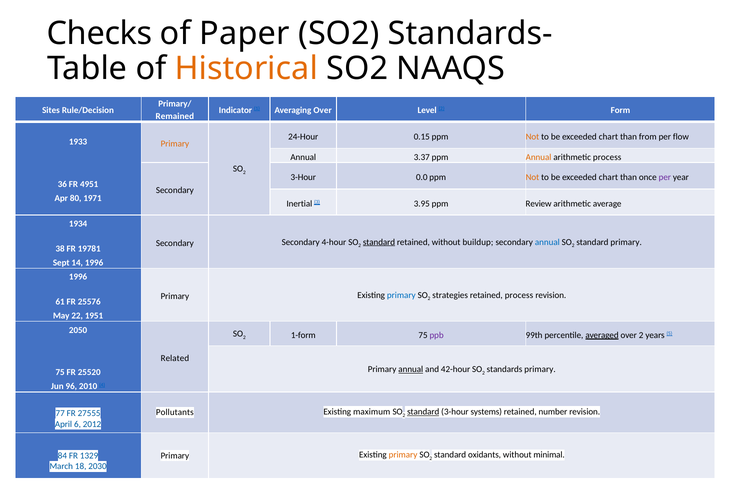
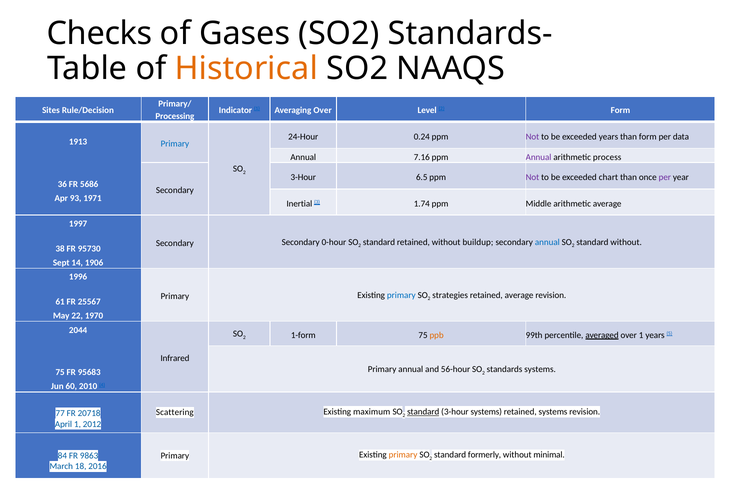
Paper: Paper -> Gases (245, 34)
Remained: Remained -> Processing (175, 116)
0.15: 0.15 -> 0.24 (422, 137)
Not colour: orange -> purple (532, 137)
chart: chart -> years (608, 137)
than from: from -> form (648, 137)
flow: flow -> data (681, 137)
1933: 1933 -> 1913 (78, 142)
Primary colour: orange -> blue (175, 144)
3.37: 3.37 -> 7.16 (422, 157)
Annual colour: orange -> purple (539, 157)
0.0: 0.0 -> 6.5 (422, 177)
Not colour: orange -> purple (532, 177)
4951: 4951 -> 5686 (89, 184)
80: 80 -> 93 (76, 198)
3.95: 3.95 -> 1.74 (422, 204)
Review: Review -> Middle (539, 204)
1934: 1934 -> 1997 (78, 224)
4-hour: 4-hour -> 0-hour (334, 242)
standard underline: present -> none (379, 242)
standard primary: primary -> without (626, 242)
19781: 19781 -> 95730 (89, 249)
14 1996: 1996 -> 1906 (94, 263)
retained process: process -> average (519, 295)
25576: 25576 -> 25567 (89, 302)
1951: 1951 -> 1970 (94, 316)
2050: 2050 -> 2044 (78, 330)
ppb colour: purple -> orange (437, 335)
over 2: 2 -> 1 (641, 335)
Related: Related -> Infrared (175, 358)
annual underline: present -> none (411, 369)
42-hour: 42-hour -> 56-hour (456, 369)
standards primary: primary -> systems (540, 369)
25520: 25520 -> 95683 (89, 372)
96: 96 -> 60 (71, 386)
Pollutants: Pollutants -> Scattering (175, 412)
retained number: number -> systems (553, 412)
27555: 27555 -> 20718 (89, 413)
April 6: 6 -> 1 (77, 424)
1329: 1329 -> 9863 (89, 455)
oxidants: oxidants -> formerly (485, 455)
2030: 2030 -> 2016 (97, 466)
